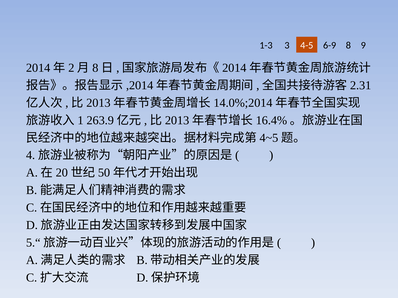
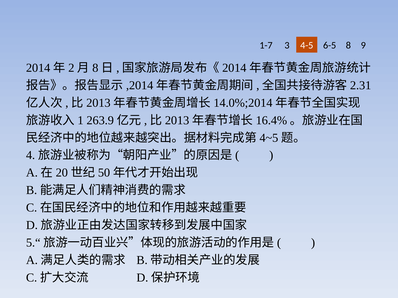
1-3: 1-3 -> 1-7 (266, 45)
6-9: 6-9 -> 6-5 (330, 45)
